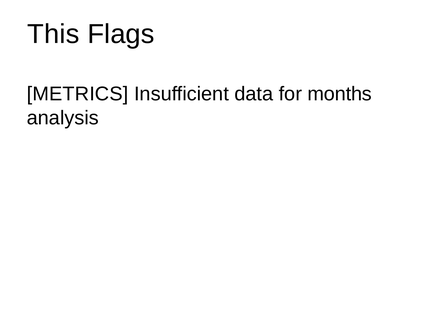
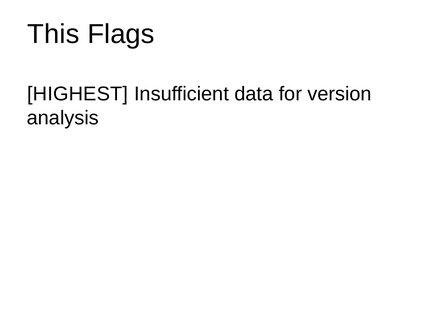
METRICS: METRICS -> HIGHEST (78, 94)
months: months -> version (340, 94)
